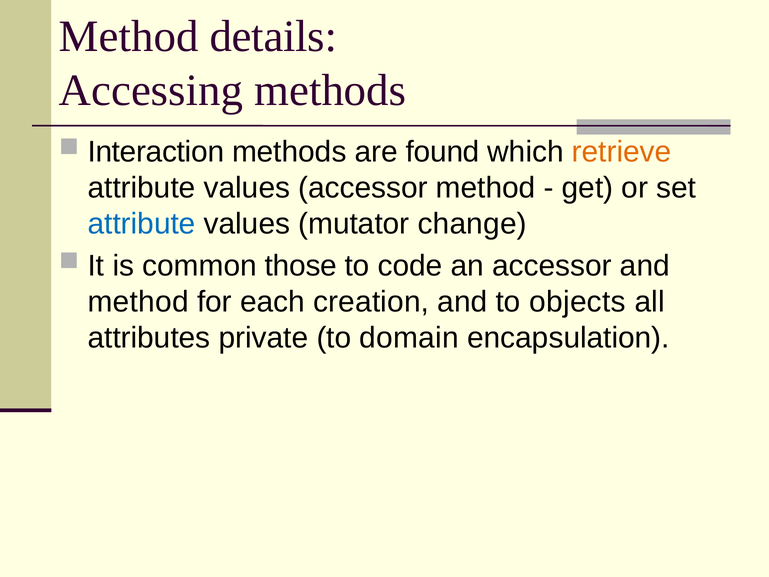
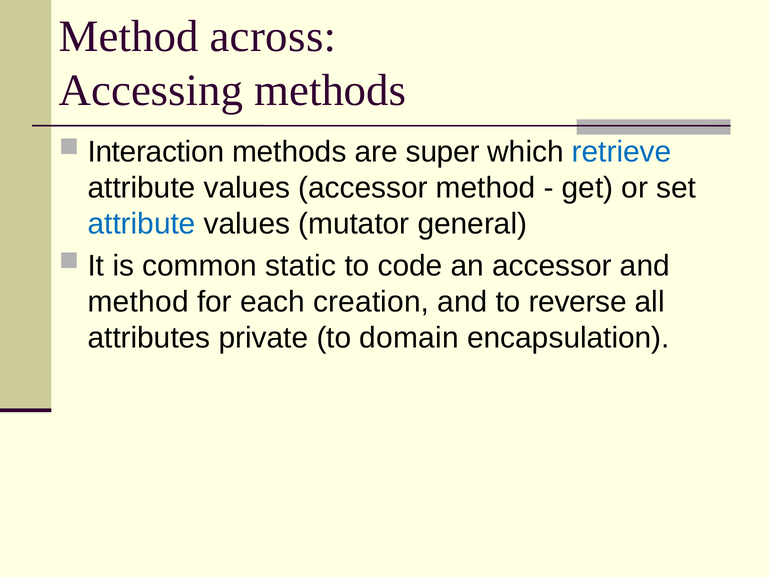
details: details -> across (273, 36)
found: found -> super (443, 152)
retrieve colour: orange -> blue (622, 152)
change: change -> general (472, 224)
those: those -> static (301, 266)
objects: objects -> reverse (578, 302)
